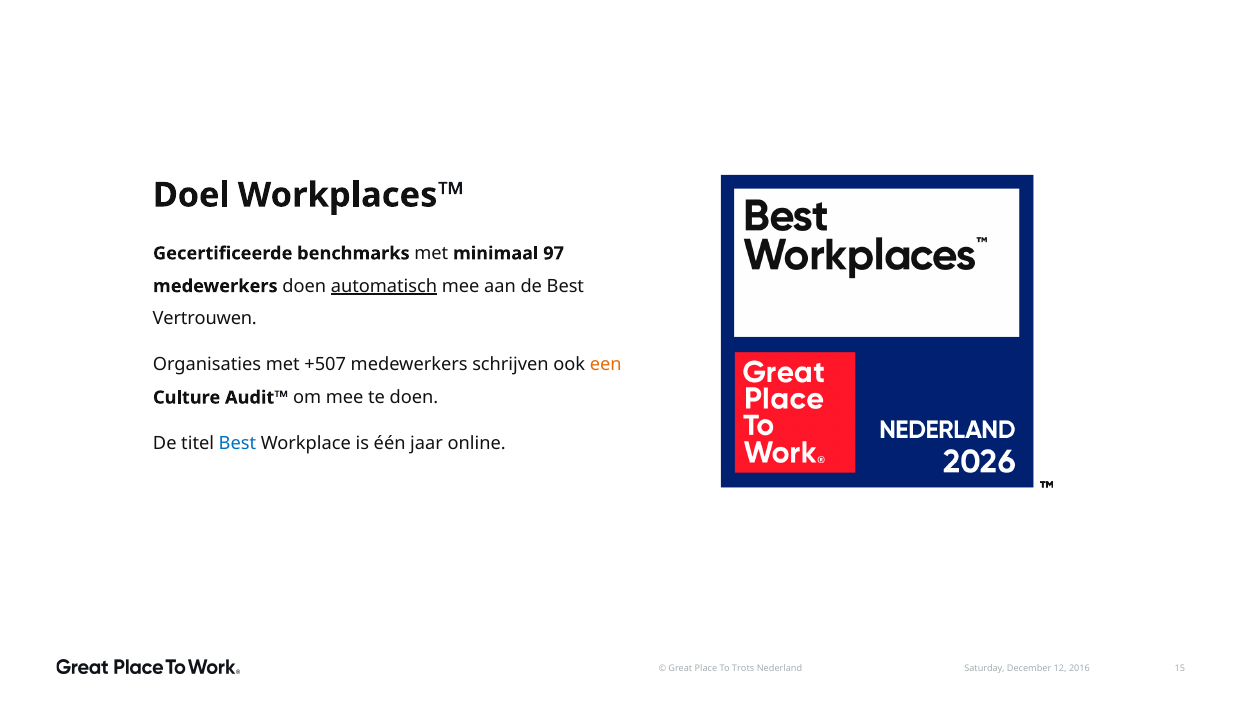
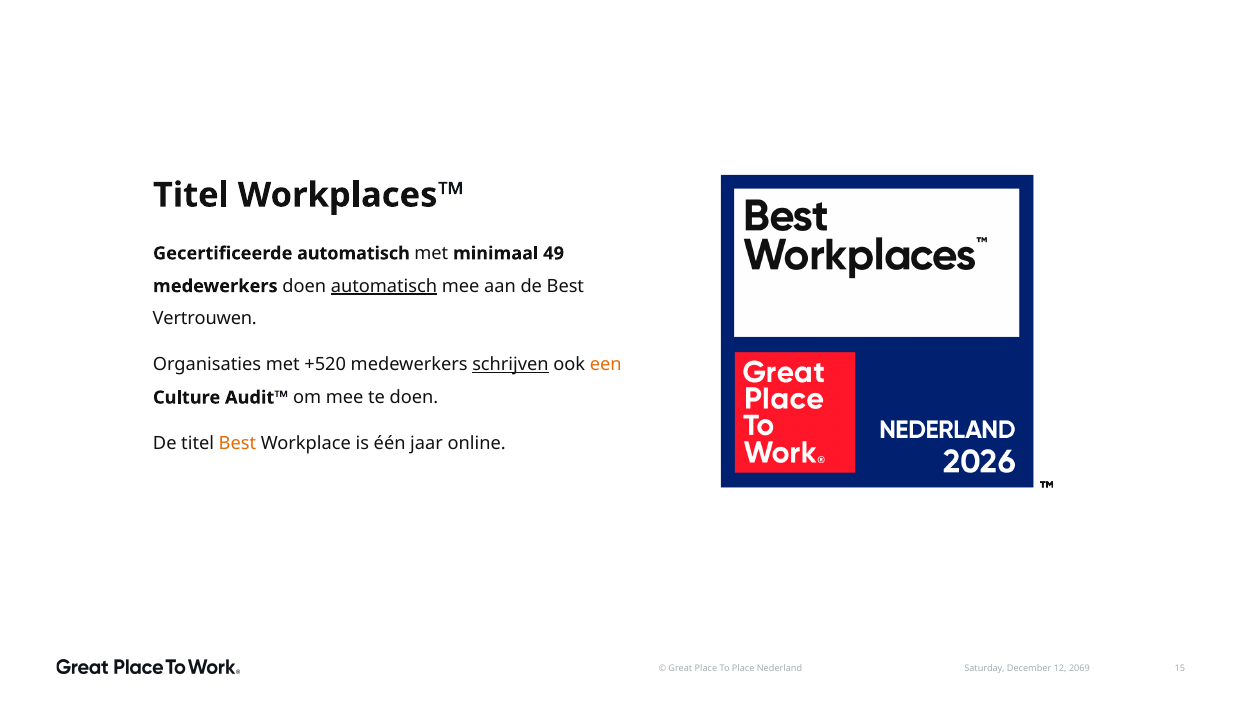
Doel: Doel -> Titel (191, 195)
Gecertificeerde benchmarks: benchmarks -> automatisch (353, 253)
97: 97 -> 49 (554, 253)
+507: +507 -> +520 (325, 365)
schrijven underline: none -> present (510, 365)
Best colour: blue -> orange (237, 443)
2016: 2016 -> 2069 (1079, 668)
To Trots: Trots -> Place (743, 668)
